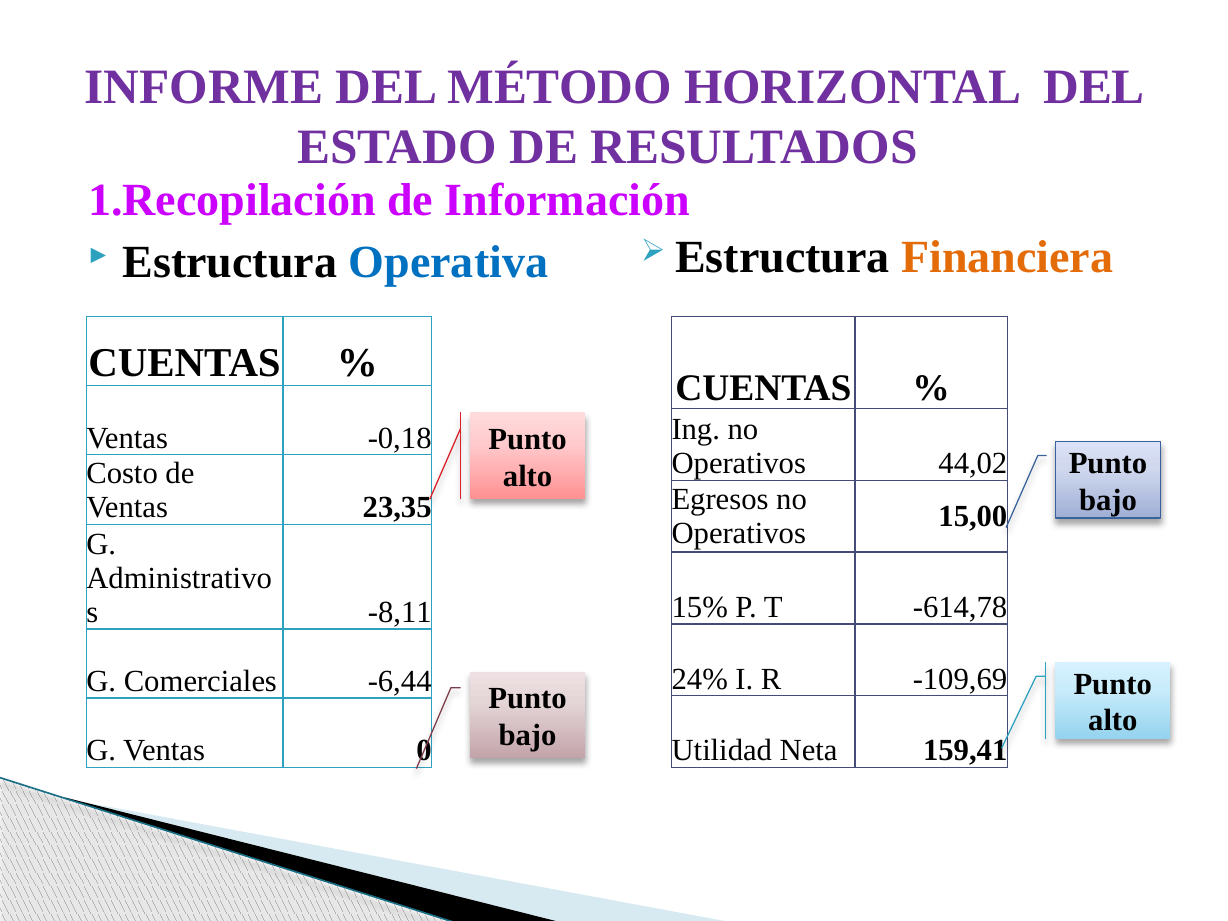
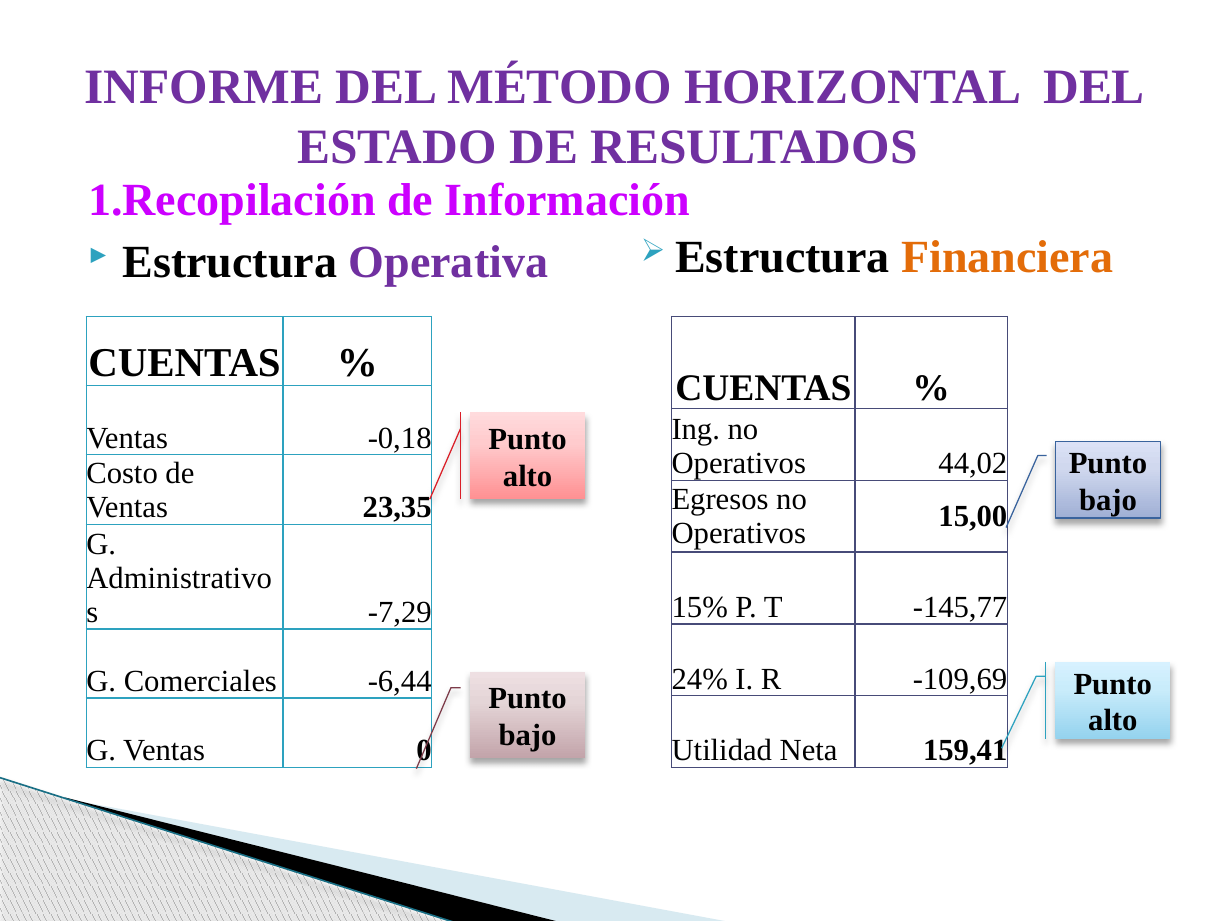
Operativa colour: blue -> purple (448, 262)
-614,78: -614,78 -> -145,77 (960, 607)
-8,11: -8,11 -> -7,29 (400, 612)
